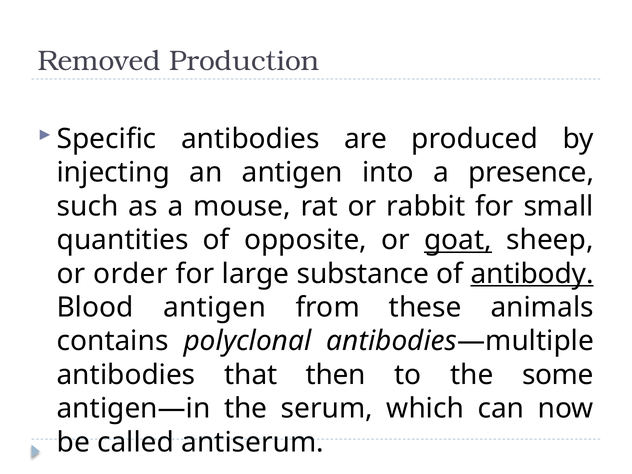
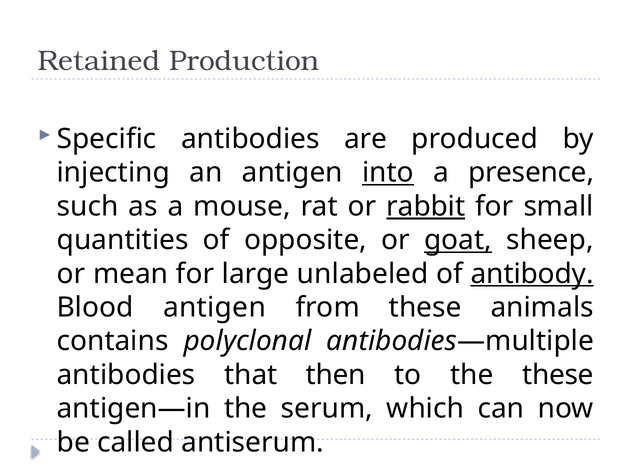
Removed: Removed -> Retained (99, 61)
into underline: none -> present (388, 173)
rabbit underline: none -> present (426, 206)
order: order -> mean (131, 274)
substance: substance -> unlabeled (363, 274)
the some: some -> these (558, 375)
